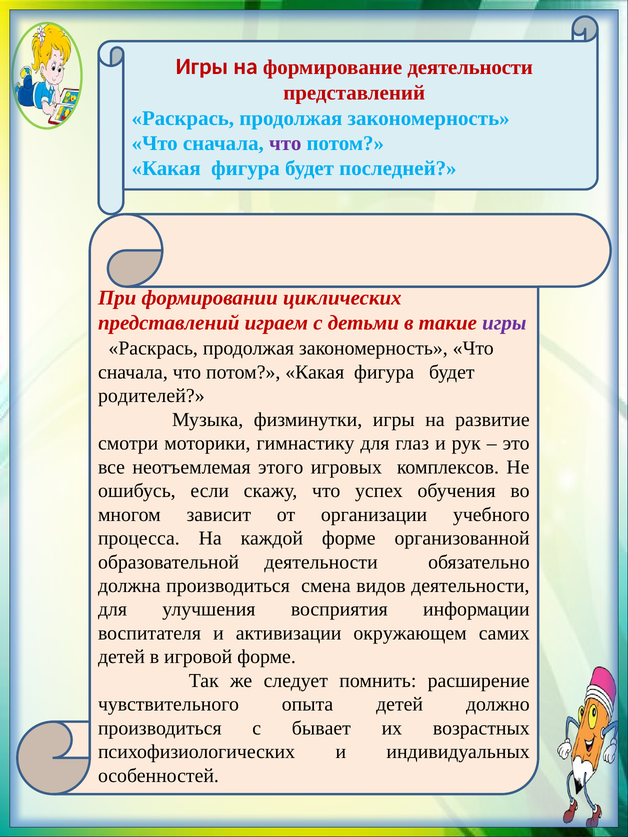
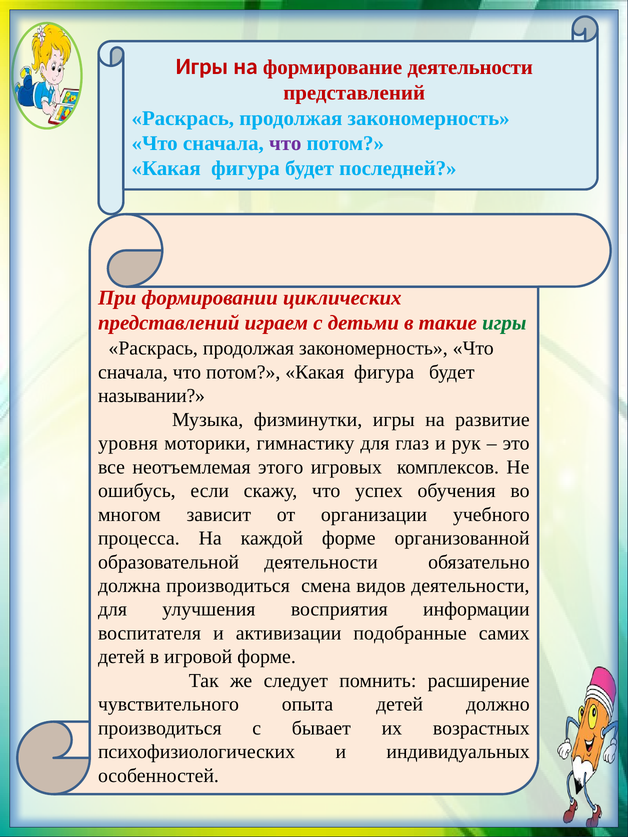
игры colour: purple -> green (504, 323)
родителей: родителей -> назывании (151, 396)
смотри: смотри -> уровня (128, 444)
окружающем: окружающем -> подобранные (410, 633)
